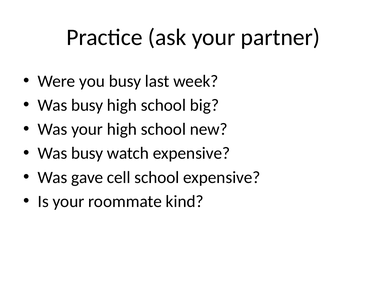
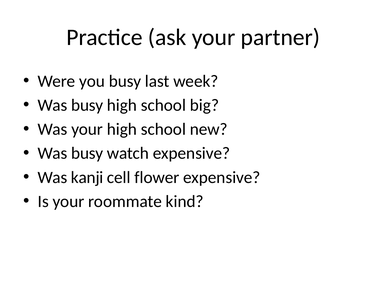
gave: gave -> kanji (87, 178)
cell school: school -> flower (157, 178)
